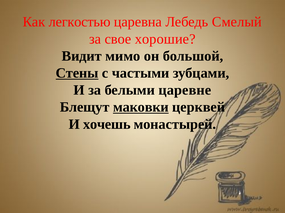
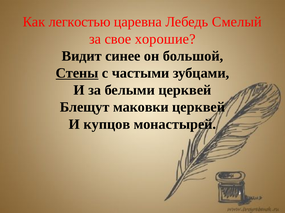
мимо: мимо -> синее (123, 56)
белыми царевне: царевне -> церквей (185, 90)
маковки underline: present -> none (141, 107)
хочешь: хочешь -> купцов (107, 125)
